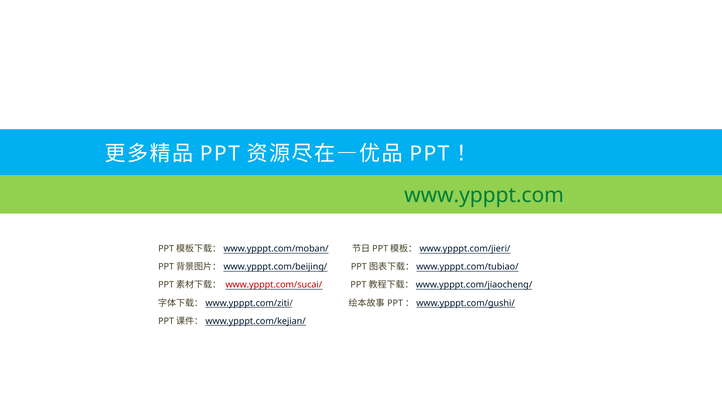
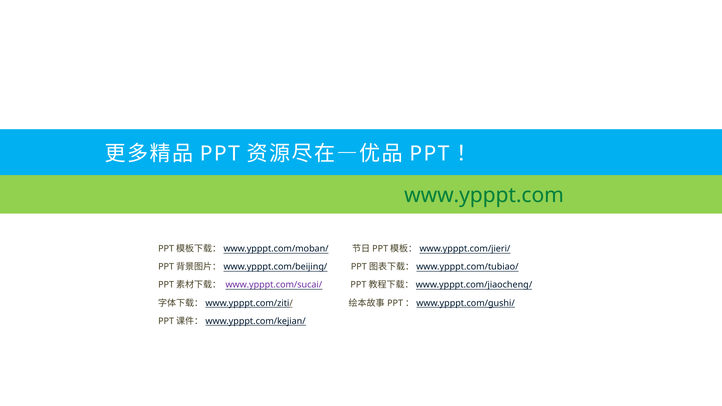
www.ypppt.com/sucai/ colour: red -> purple (274, 285)
